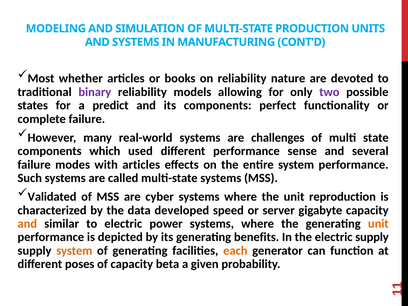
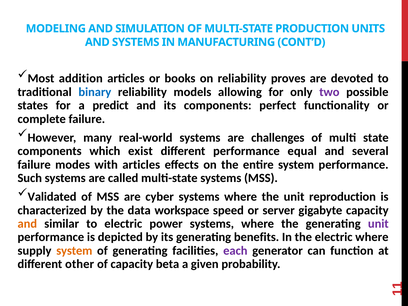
whether: whether -> addition (81, 79)
nature: nature -> proves (288, 79)
binary colour: purple -> blue (95, 92)
used: used -> exist (140, 151)
sense: sense -> equal (302, 151)
developed: developed -> workspace (182, 210)
unit colour: orange -> purple (378, 224)
electric supply: supply -> where (372, 237)
each colour: orange -> purple (235, 251)
poses: poses -> other (80, 264)
